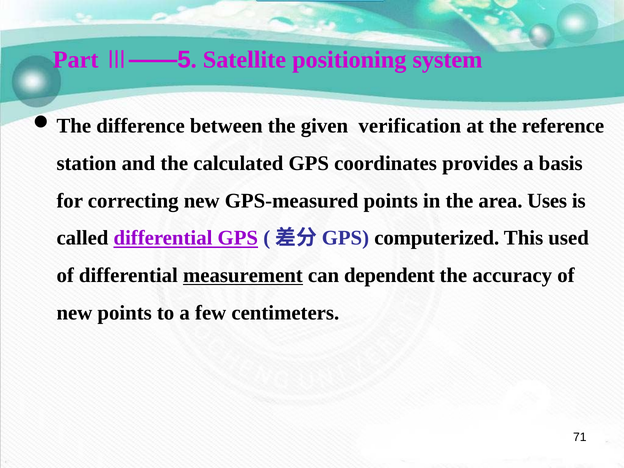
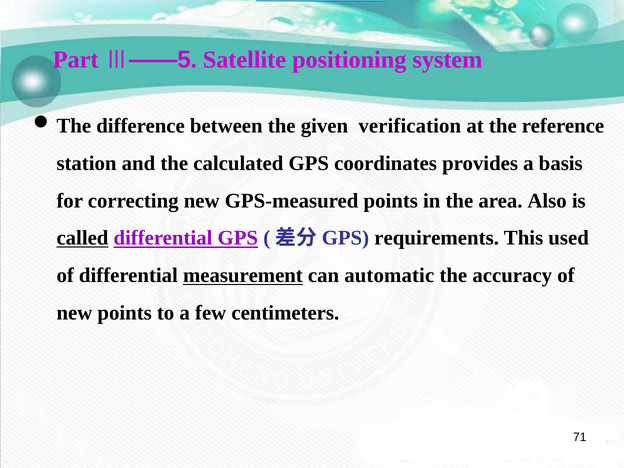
Uses: Uses -> Also (547, 201)
called underline: none -> present (82, 238)
computerized: computerized -> requirements (437, 238)
dependent: dependent -> automatic (389, 276)
